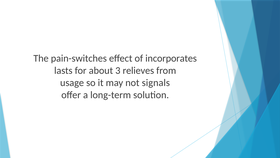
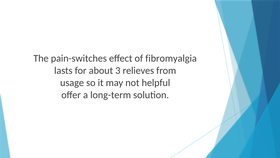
incorporates: incorporates -> fibromyalgia (171, 58)
signals: signals -> helpful (156, 83)
